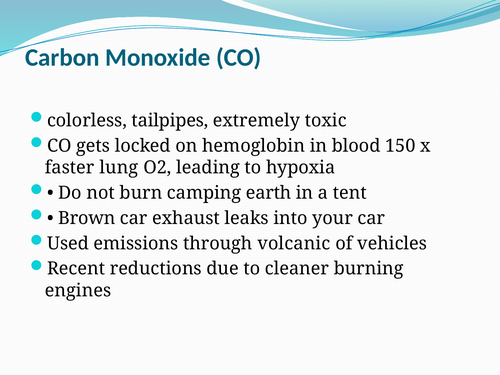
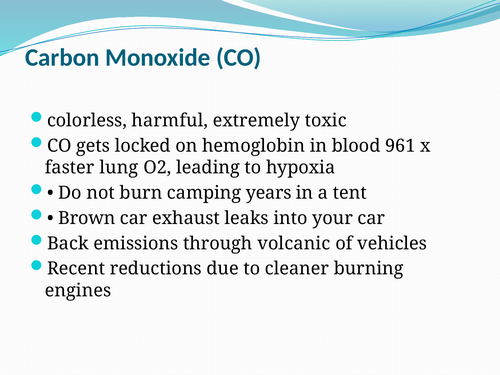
tailpipes: tailpipes -> harmful (170, 120)
150: 150 -> 961 (400, 146)
earth: earth -> years (269, 193)
Used: Used -> Back (68, 243)
